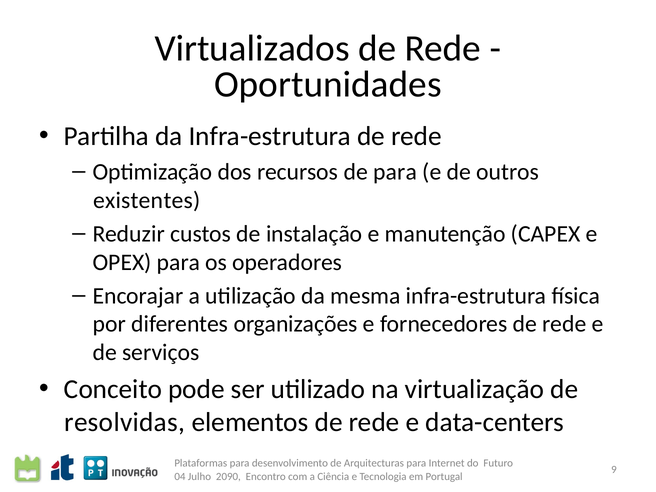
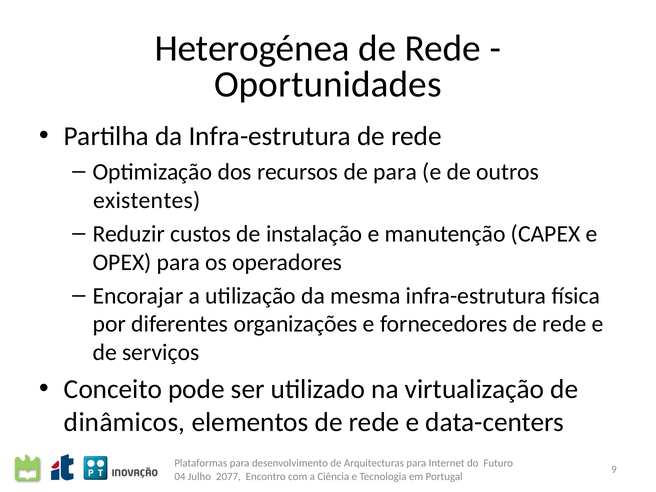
Virtualizados: Virtualizados -> Heterogénea (252, 48)
resolvidas: resolvidas -> dinâmicos (125, 422)
2090: 2090 -> 2077 (228, 476)
